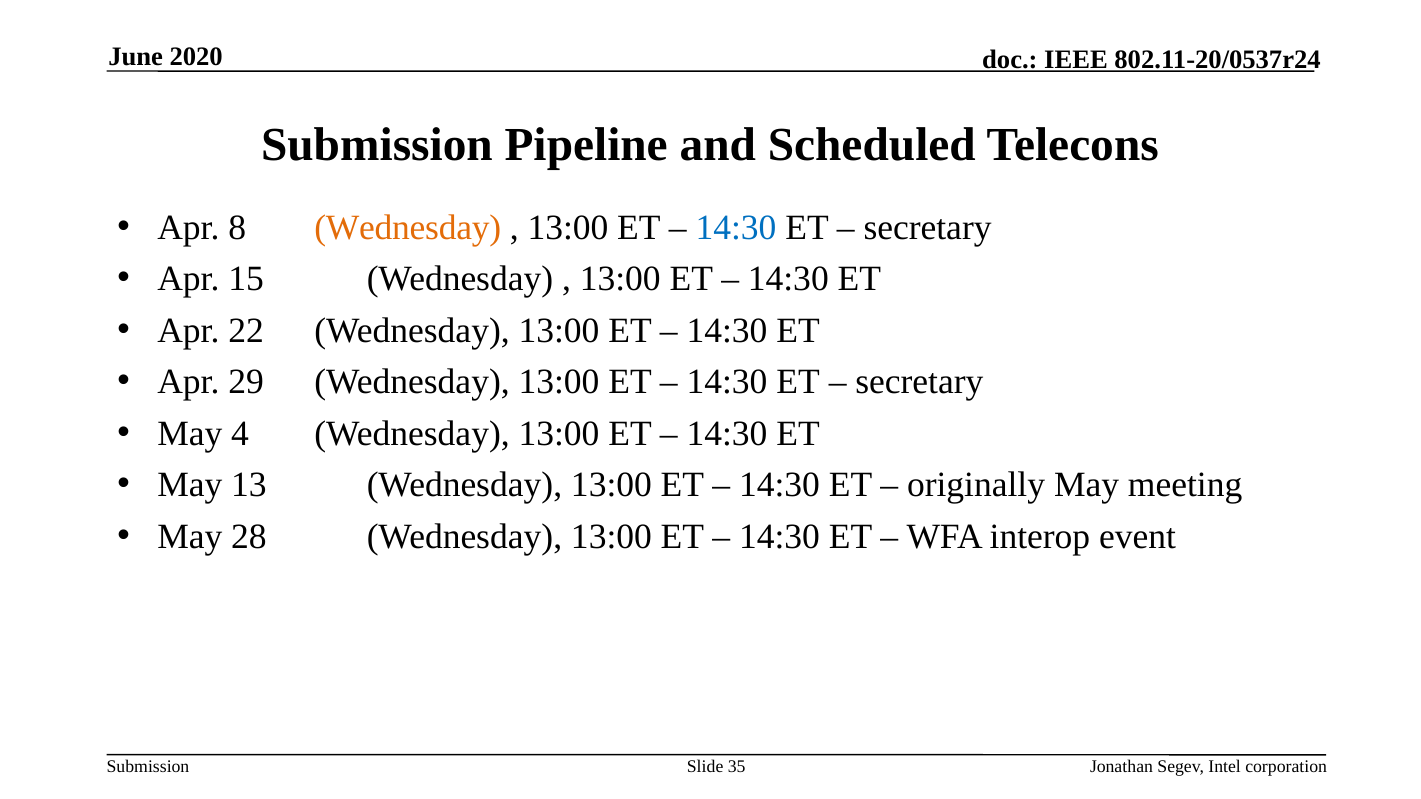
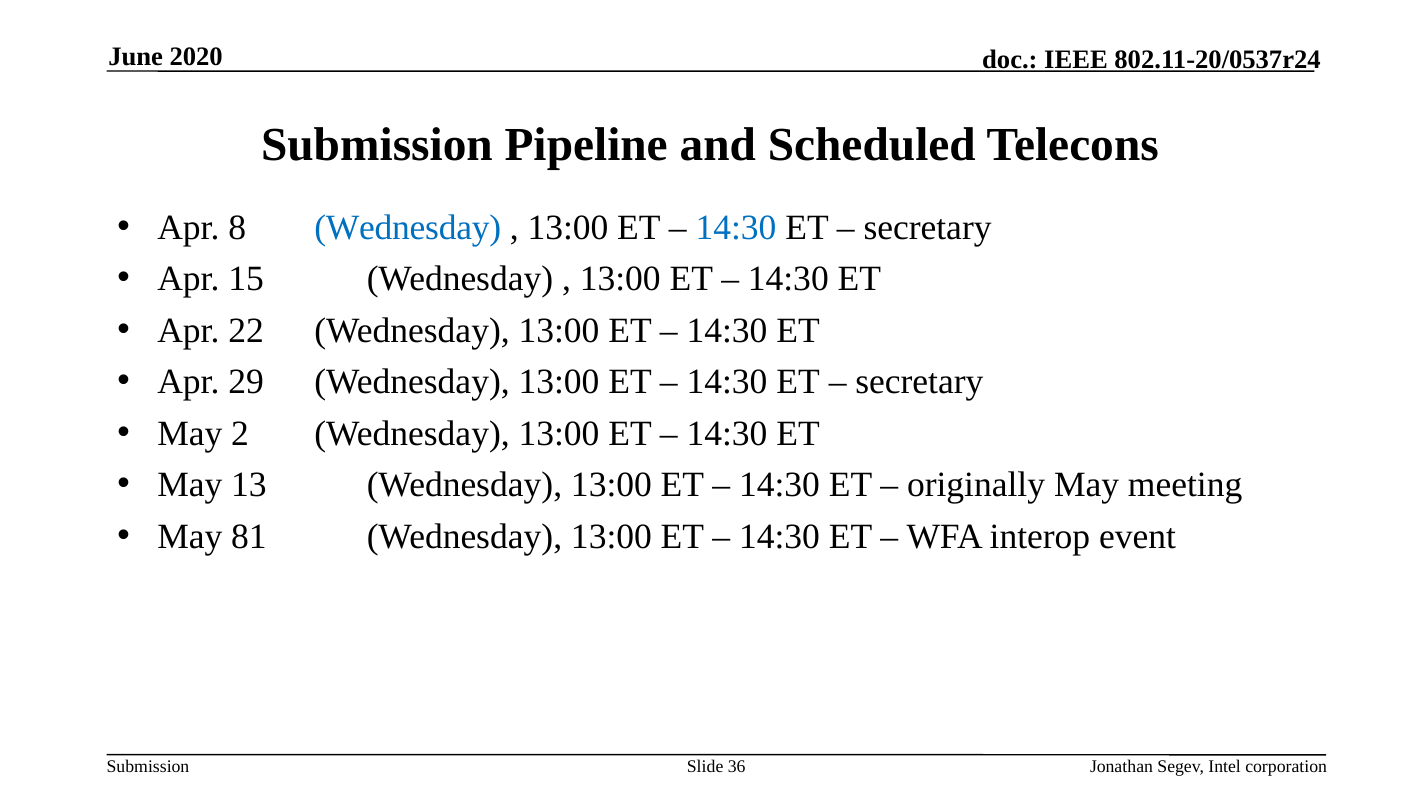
Wednesday colour: orange -> blue (408, 227)
4: 4 -> 2 (240, 433)
28: 28 -> 81 (249, 537)
35: 35 -> 36 (737, 767)
